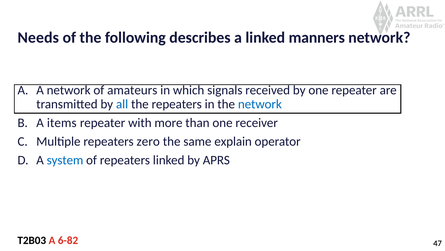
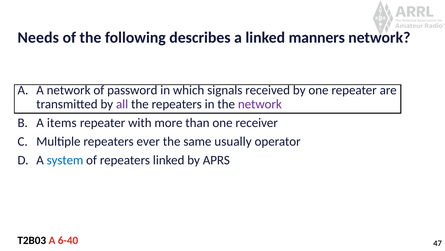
amateurs: amateurs -> password (132, 90)
all colour: blue -> purple (122, 104)
network colour: blue -> purple (260, 104)
zero: zero -> ever (148, 141)
explain: explain -> usually (233, 141)
6-82: 6-82 -> 6-40 (68, 240)
